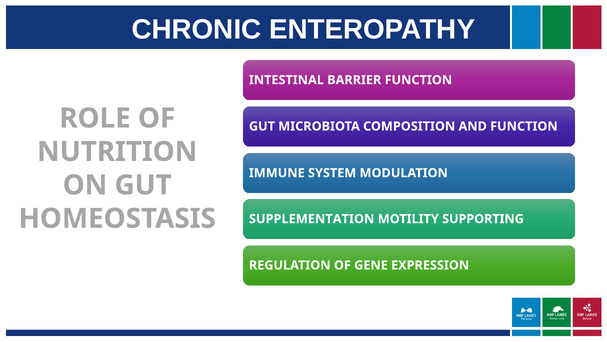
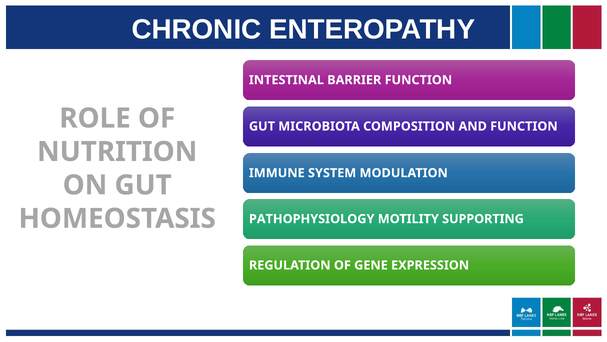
SUPPLEMENTATION: SUPPLEMENTATION -> PATHOPHYSIOLOGY (312, 219)
